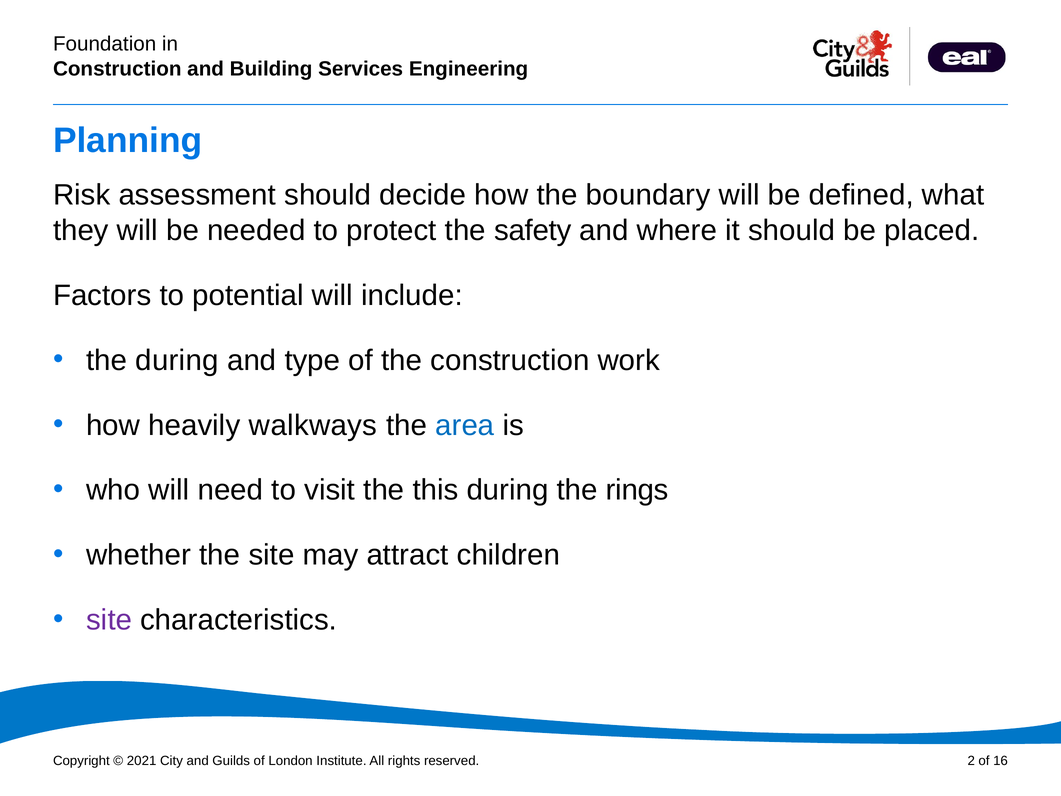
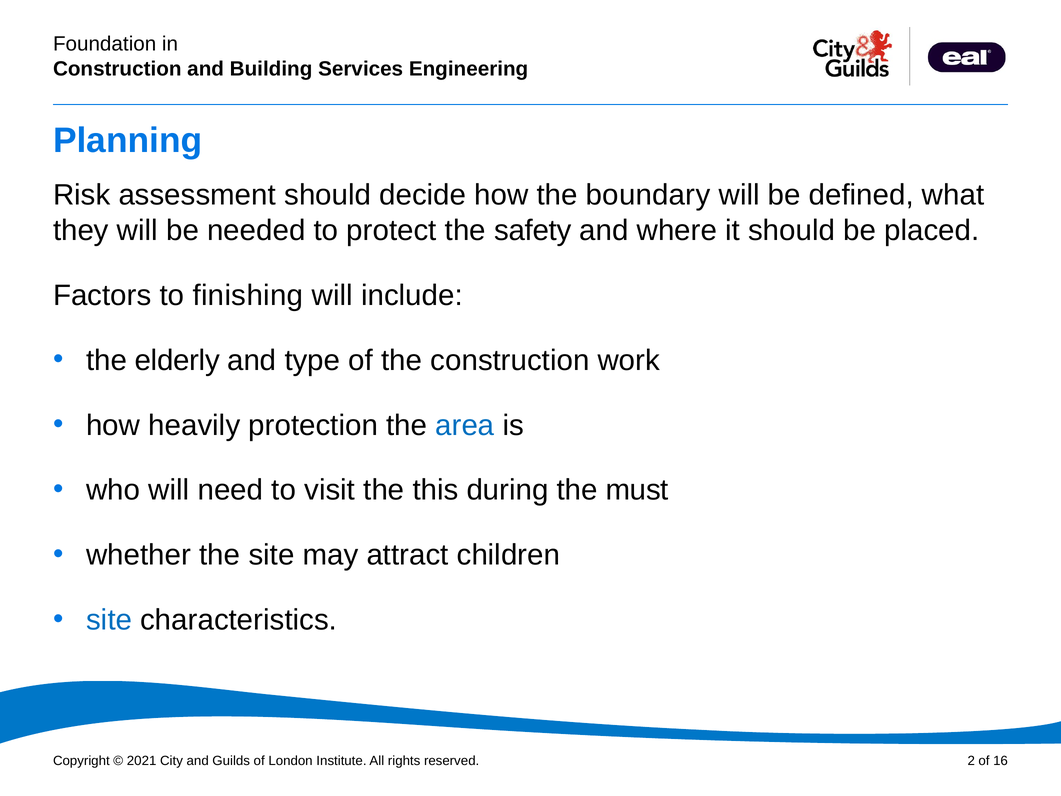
potential: potential -> finishing (248, 295)
the during: during -> elderly (177, 360)
walkways: walkways -> protection (313, 425)
rings: rings -> must (637, 490)
site colour: purple -> blue (109, 620)
